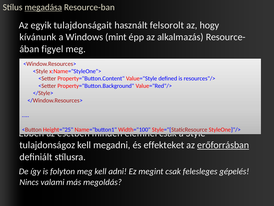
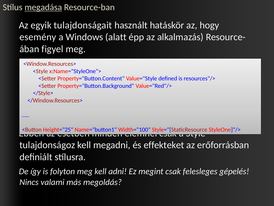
felsorolt: felsorolt -> hatáskör (167, 25)
kívánunk: kívánunk -> esemény (38, 37)
mint: mint -> alatt (116, 37)
erőforrásban underline: present -> none (223, 145)
